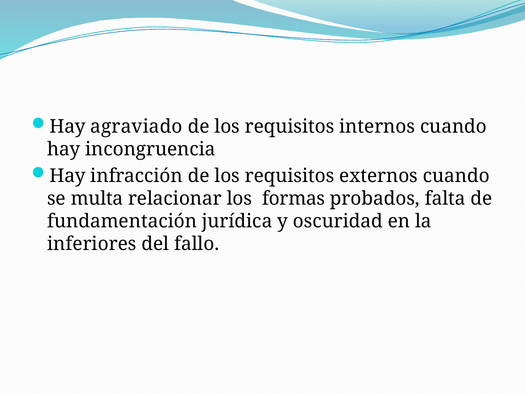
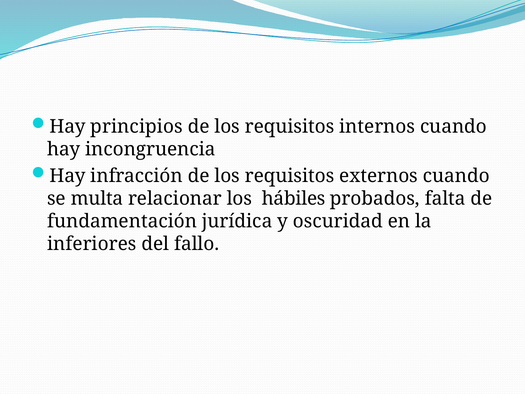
agraviado: agraviado -> principios (137, 126)
formas: formas -> hábiles (294, 198)
